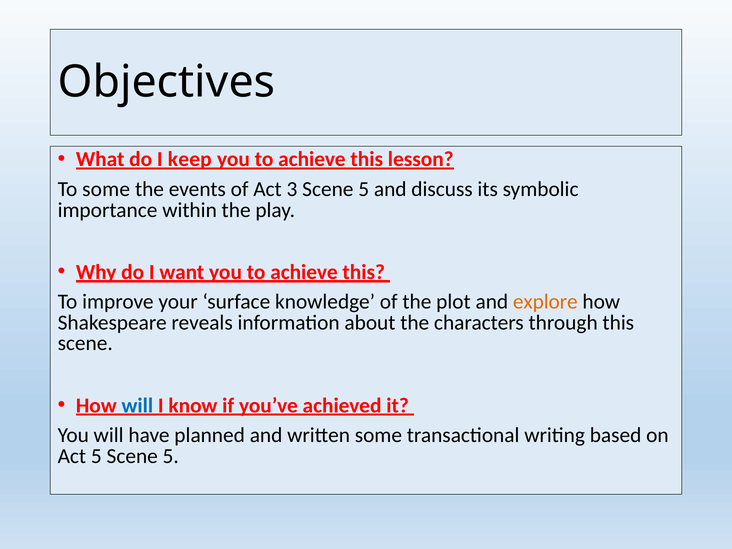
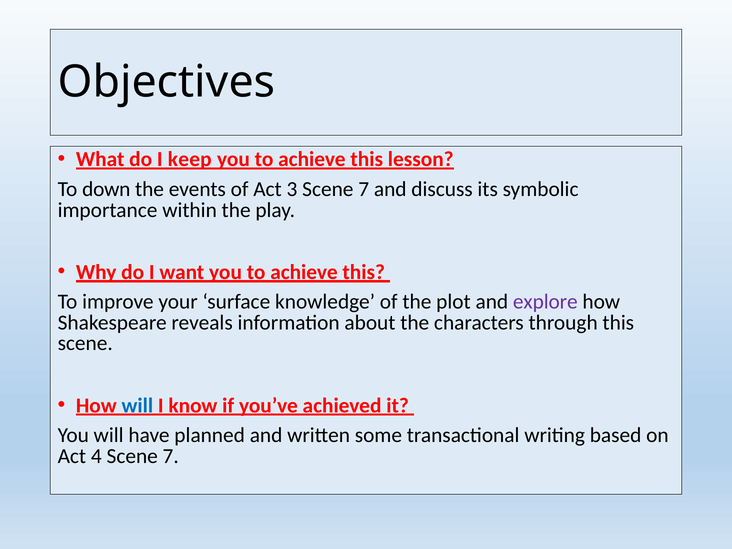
To some: some -> down (106, 189)
3 Scene 5: 5 -> 7 (364, 189)
explore colour: orange -> purple (545, 302)
Act 5: 5 -> 4 (96, 456)
5: 5 -> 7 (171, 456)
